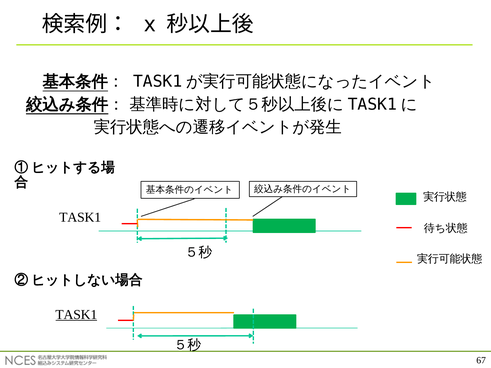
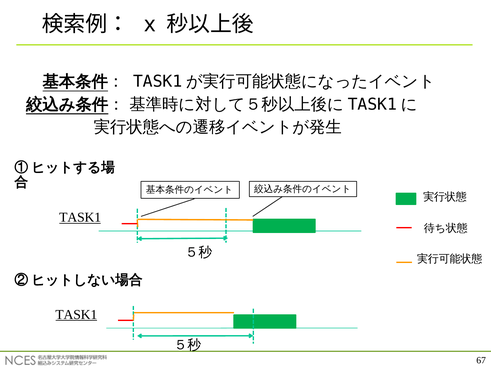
TASK1 underline: none -> present (80, 218)
